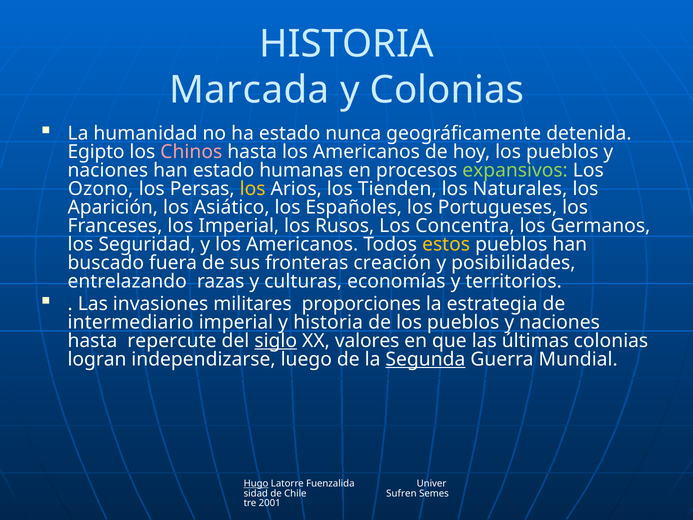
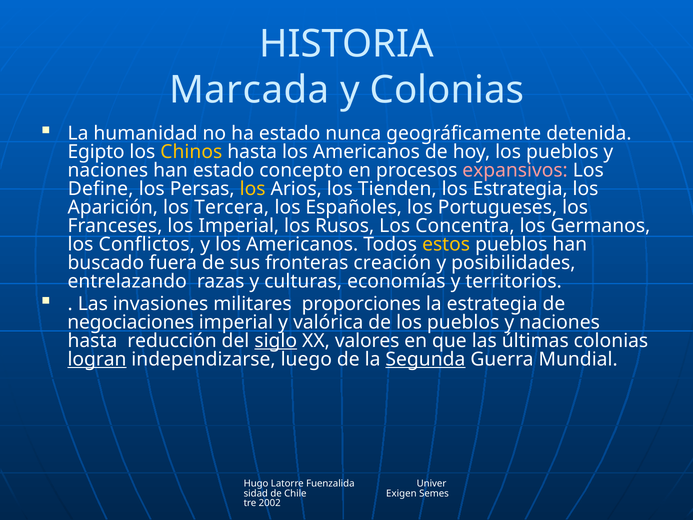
Chinos colour: pink -> yellow (191, 152)
humanas: humanas -> concepto (301, 170)
expansivos colour: light green -> pink (515, 170)
Ozono: Ozono -> Define (101, 189)
los Naturales: Naturales -> Estrategia (520, 189)
Asiático: Asiático -> Tercera (232, 207)
Seguridad: Seguridad -> Conflictos (147, 244)
intermediario: intermediario -> negociaciones (131, 322)
y historia: historia -> valórica (328, 322)
repercute: repercute -> reducción (172, 340)
logran underline: none -> present (97, 359)
Hugo underline: present -> none (256, 483)
Sufren: Sufren -> Exigen (401, 493)
2001: 2001 -> 2002 (270, 503)
